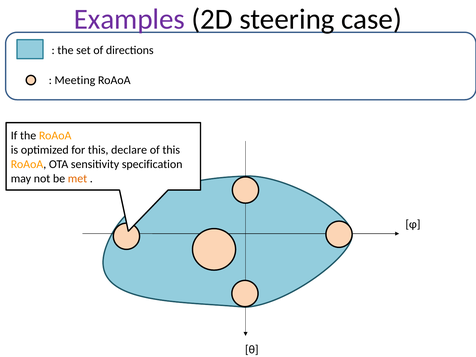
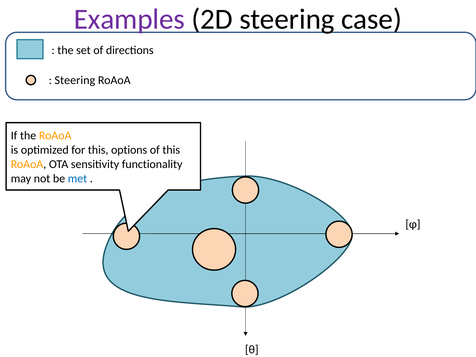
Meeting: Meeting -> Steering (75, 80)
declare: declare -> options (129, 150)
specification: specification -> functionality (152, 164)
met colour: orange -> blue (77, 179)
